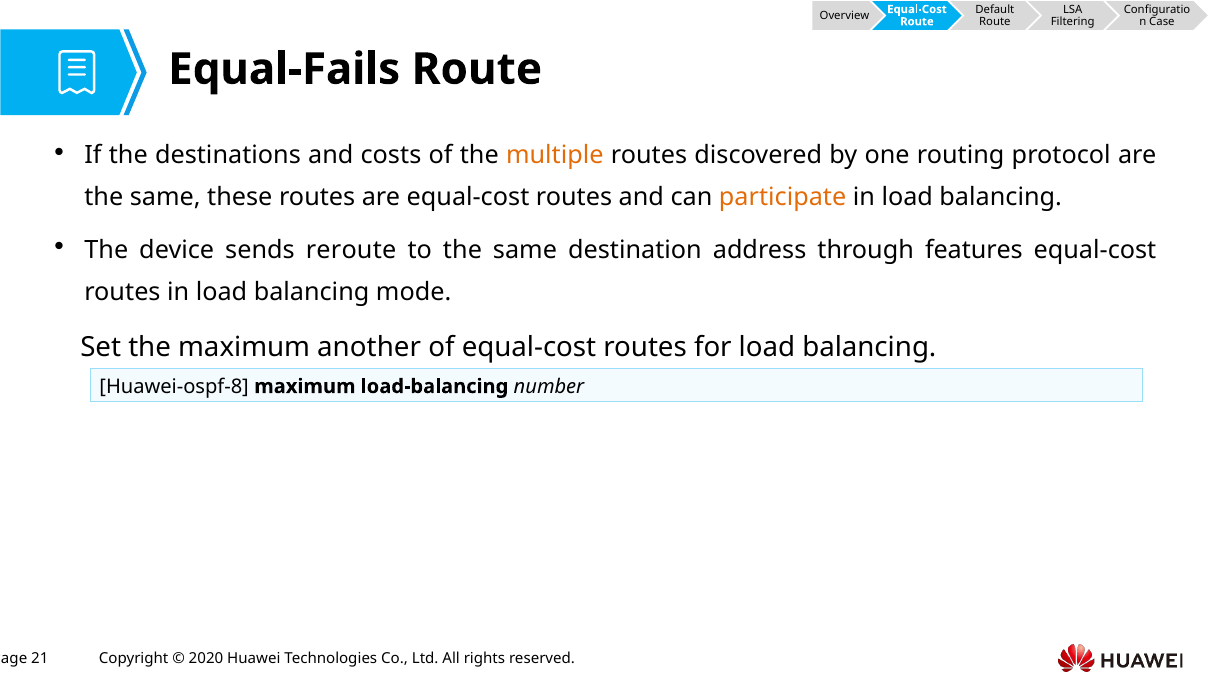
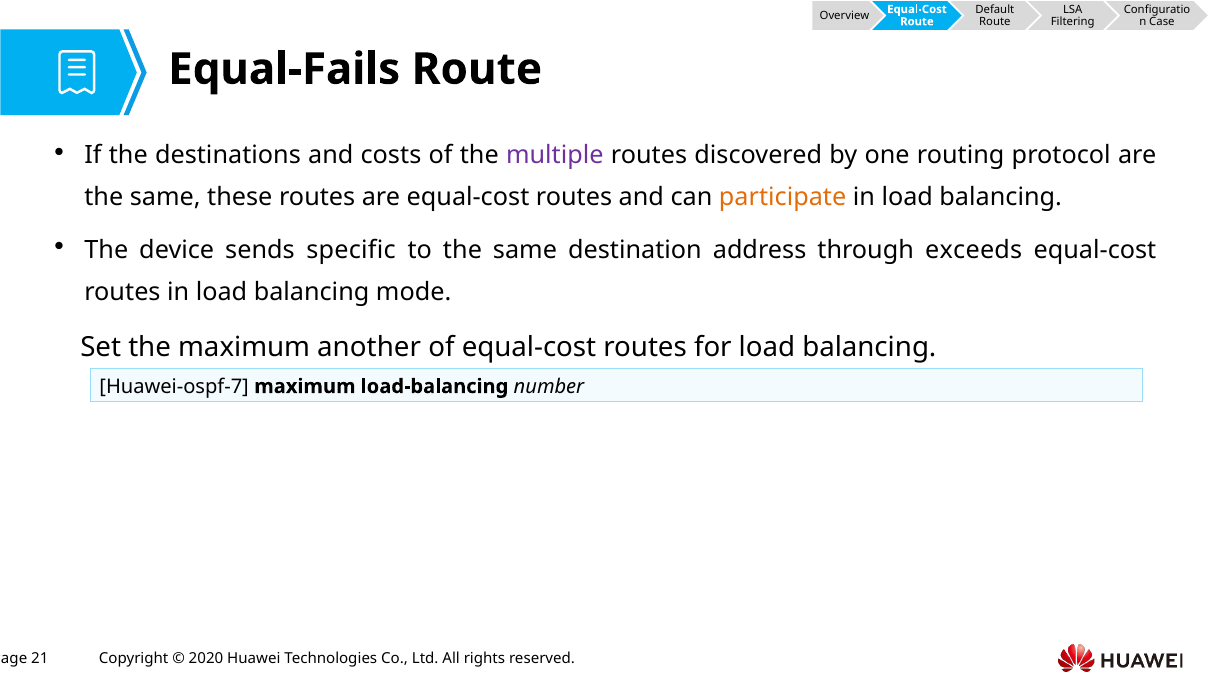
multiple colour: orange -> purple (555, 155)
reroute: reroute -> specific (351, 250)
features: features -> exceeds (974, 250)
Huawei-ospf-8: Huawei-ospf-8 -> Huawei-ospf-7 (174, 386)
